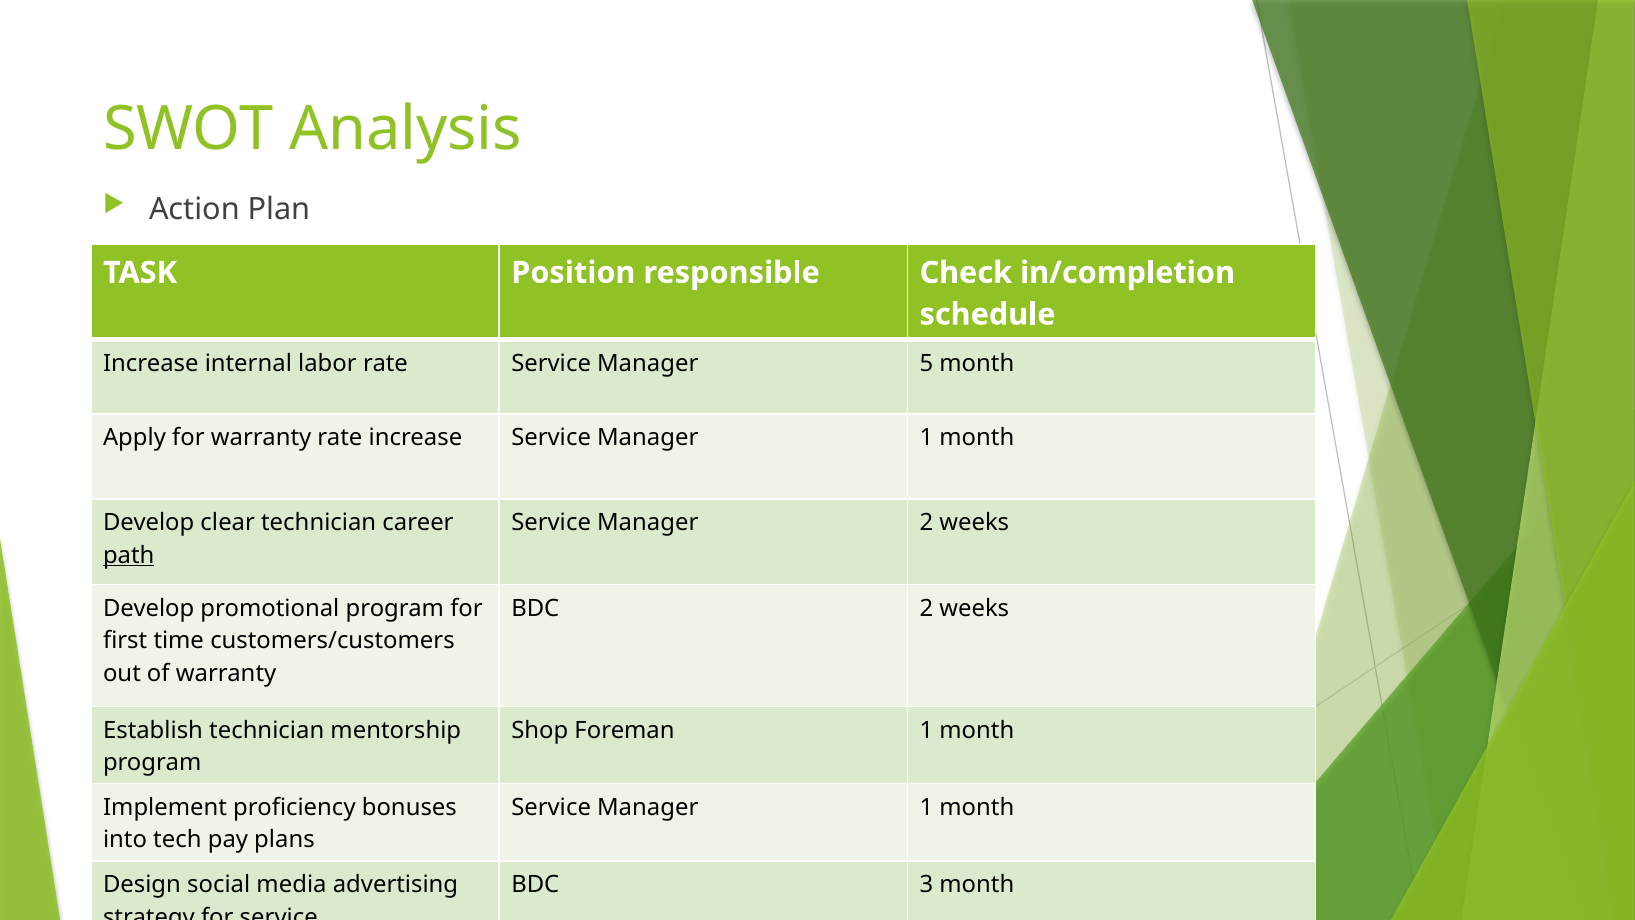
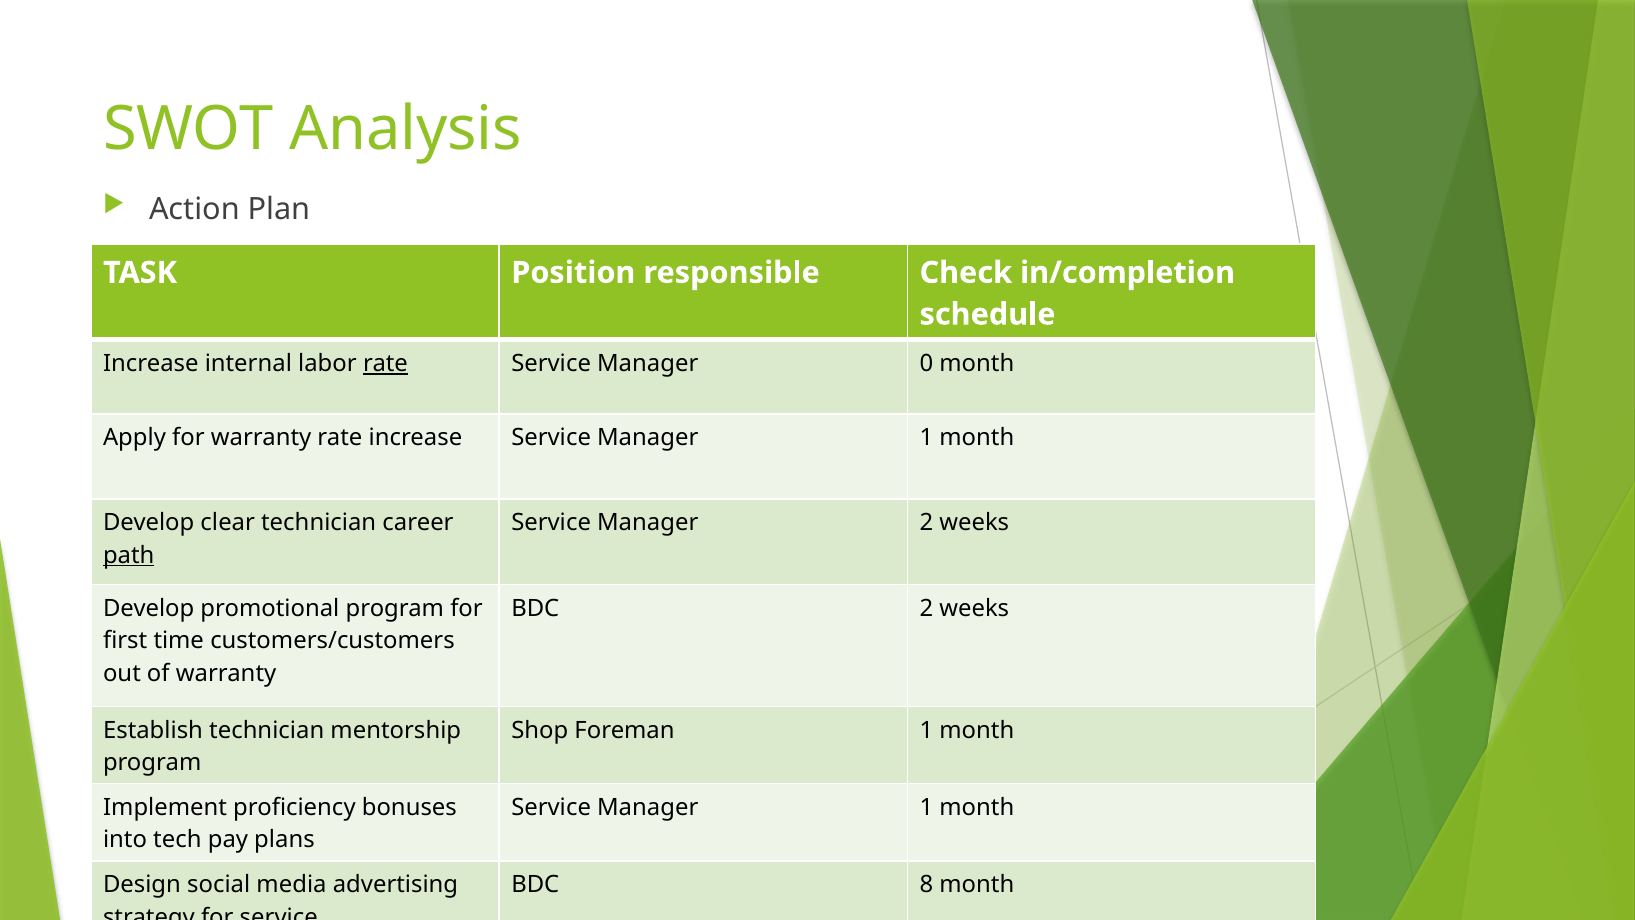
rate underline: none -> present (385, 363)
5: 5 -> 0 (926, 363)
3: 3 -> 8 (926, 885)
